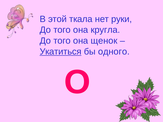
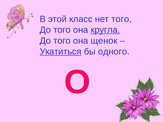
ткала: ткала -> класс (81, 19)
нет руки: руки -> того (121, 19)
кругла underline: none -> present (105, 30)
